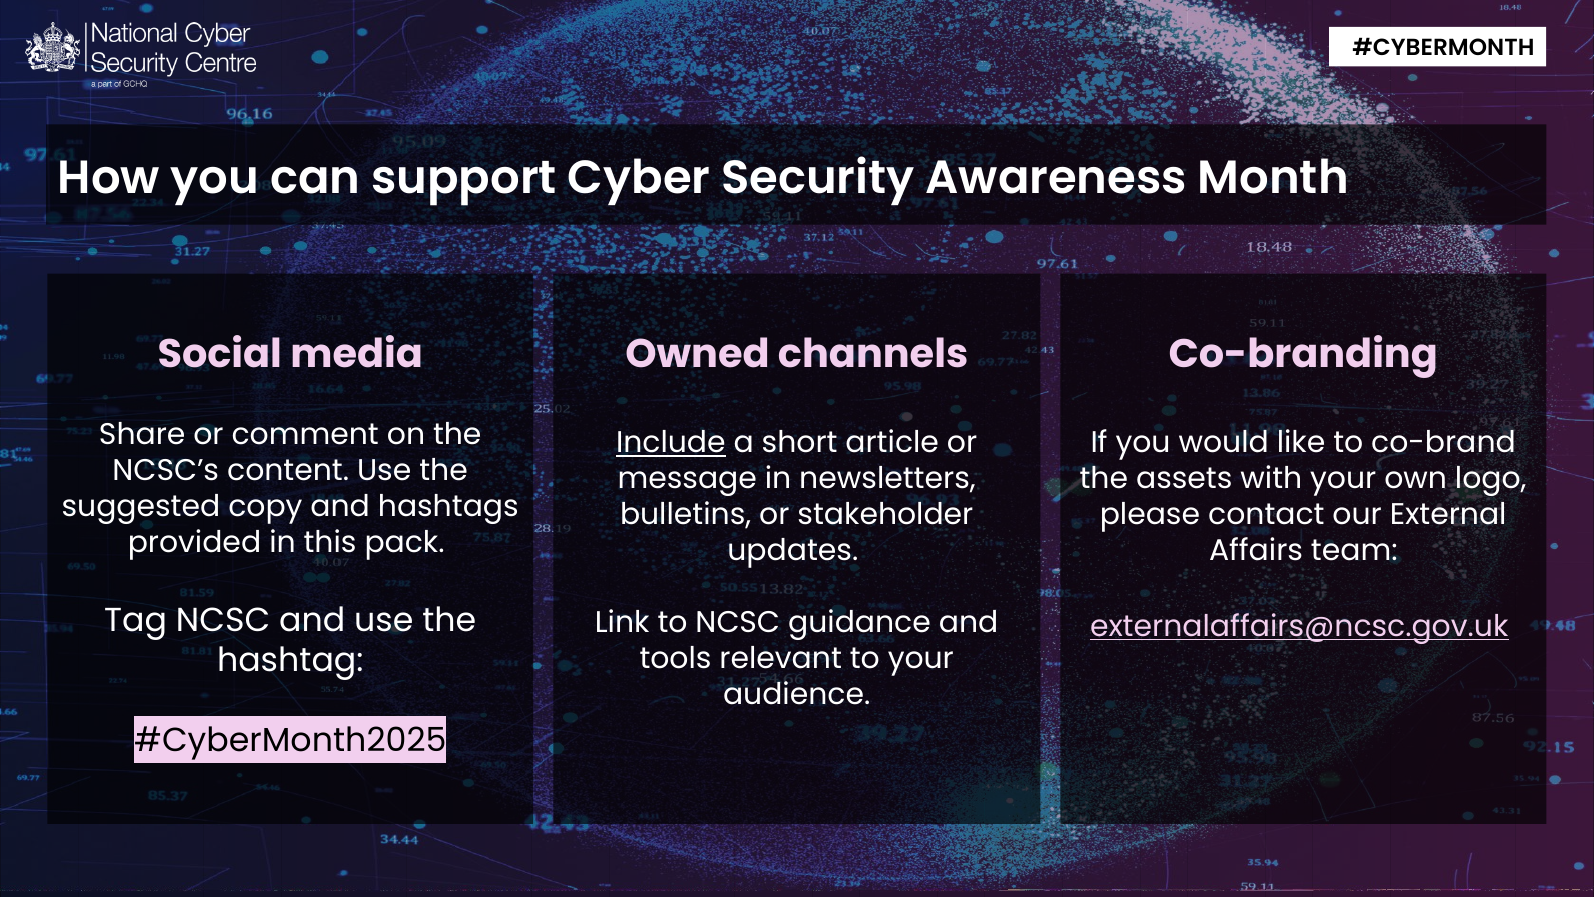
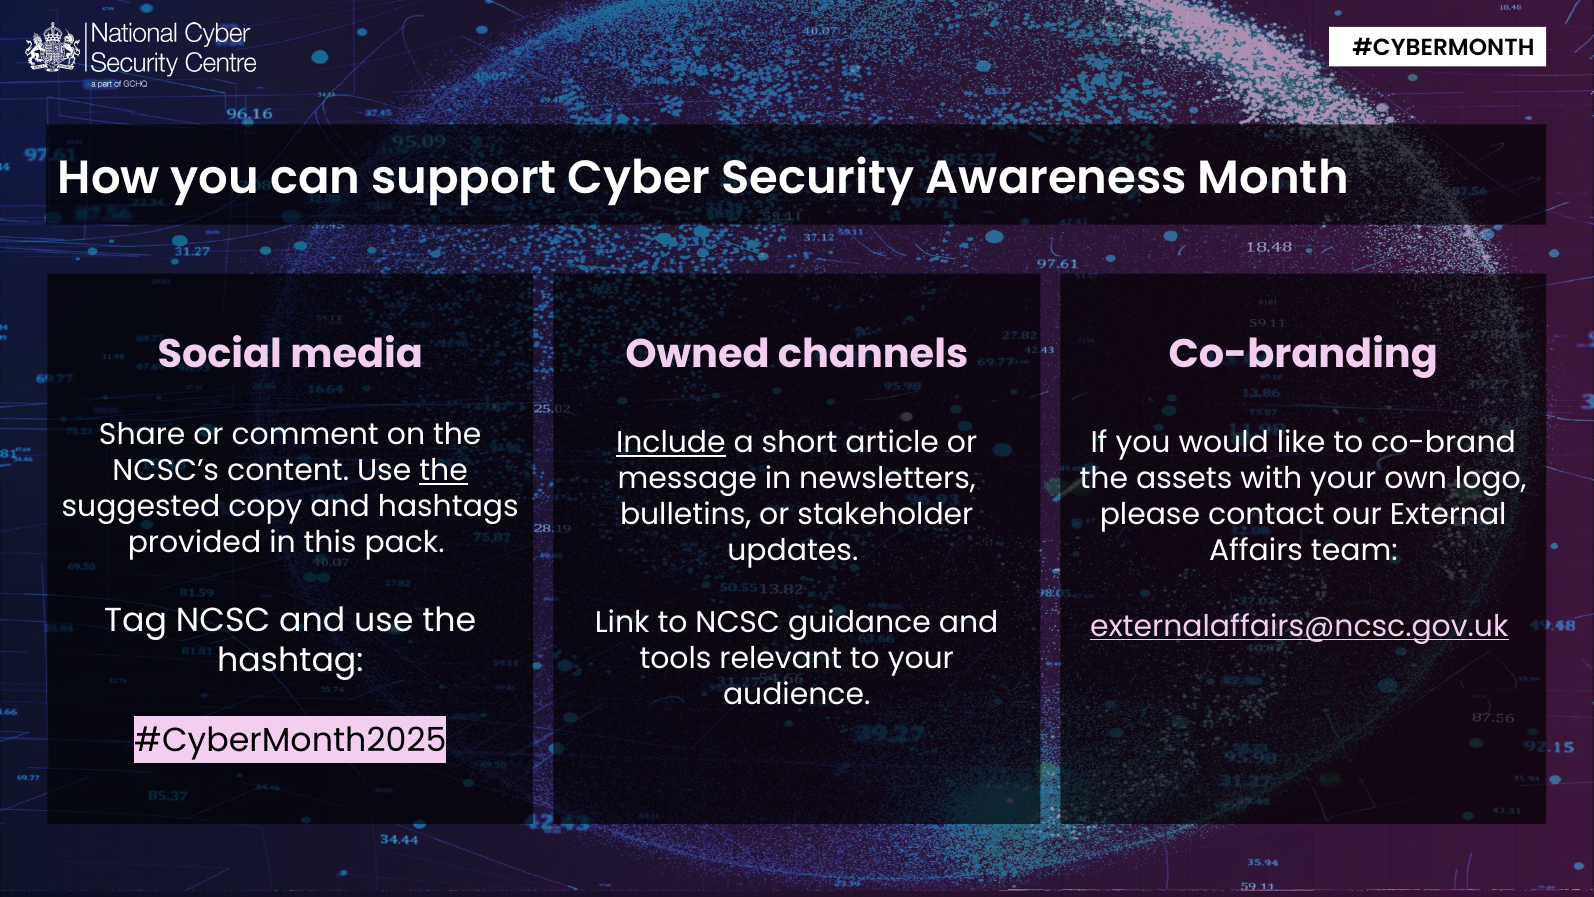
the underline: none -> present (444, 471)
